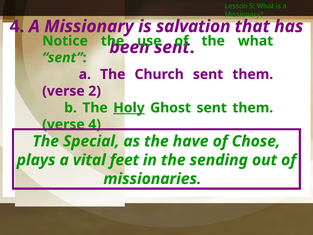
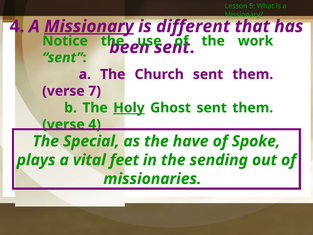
Missionary underline: none -> present (89, 26)
salvation: salvation -> different (193, 26)
the what: what -> work (256, 41)
2: 2 -> 7 (95, 91)
Chose: Chose -> Spoke (256, 141)
